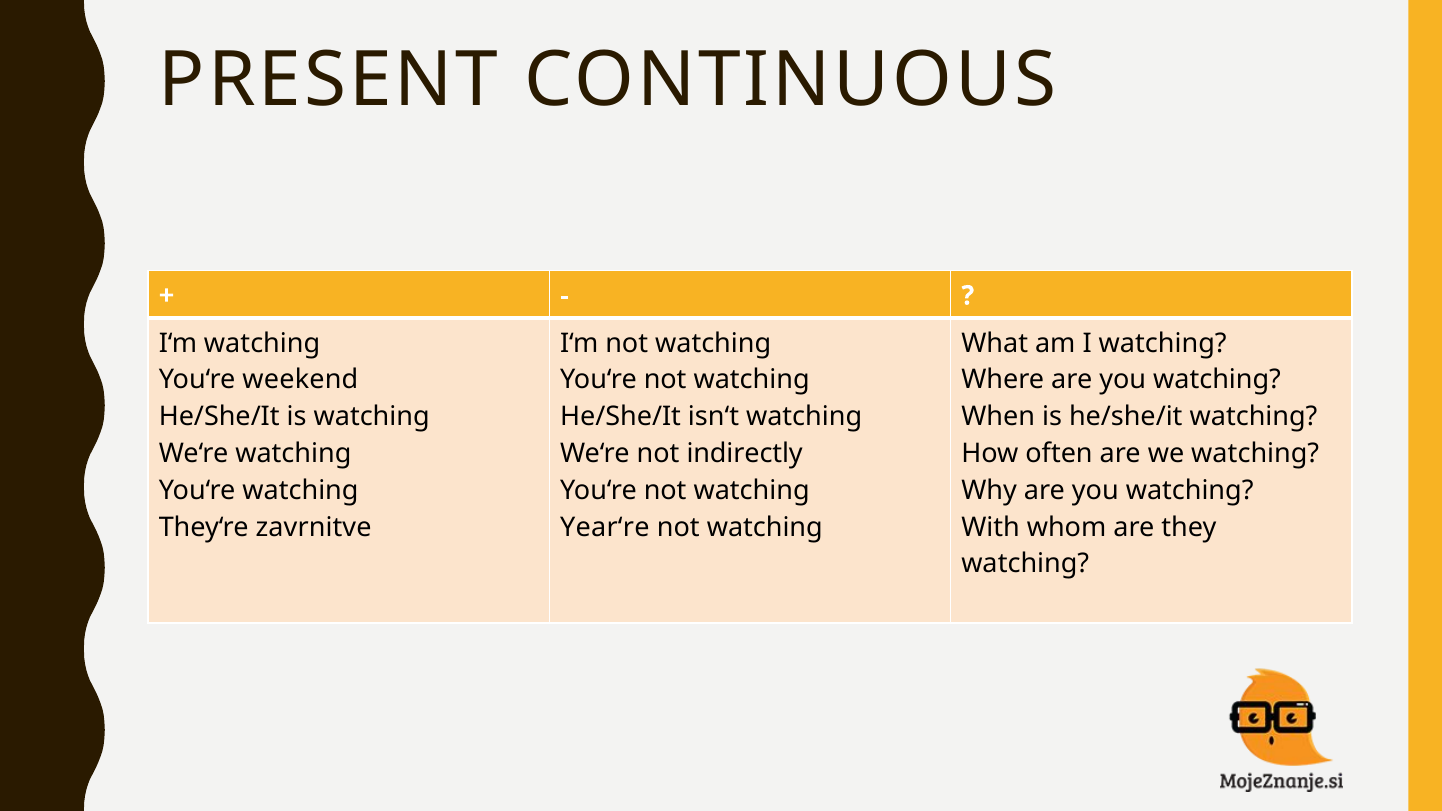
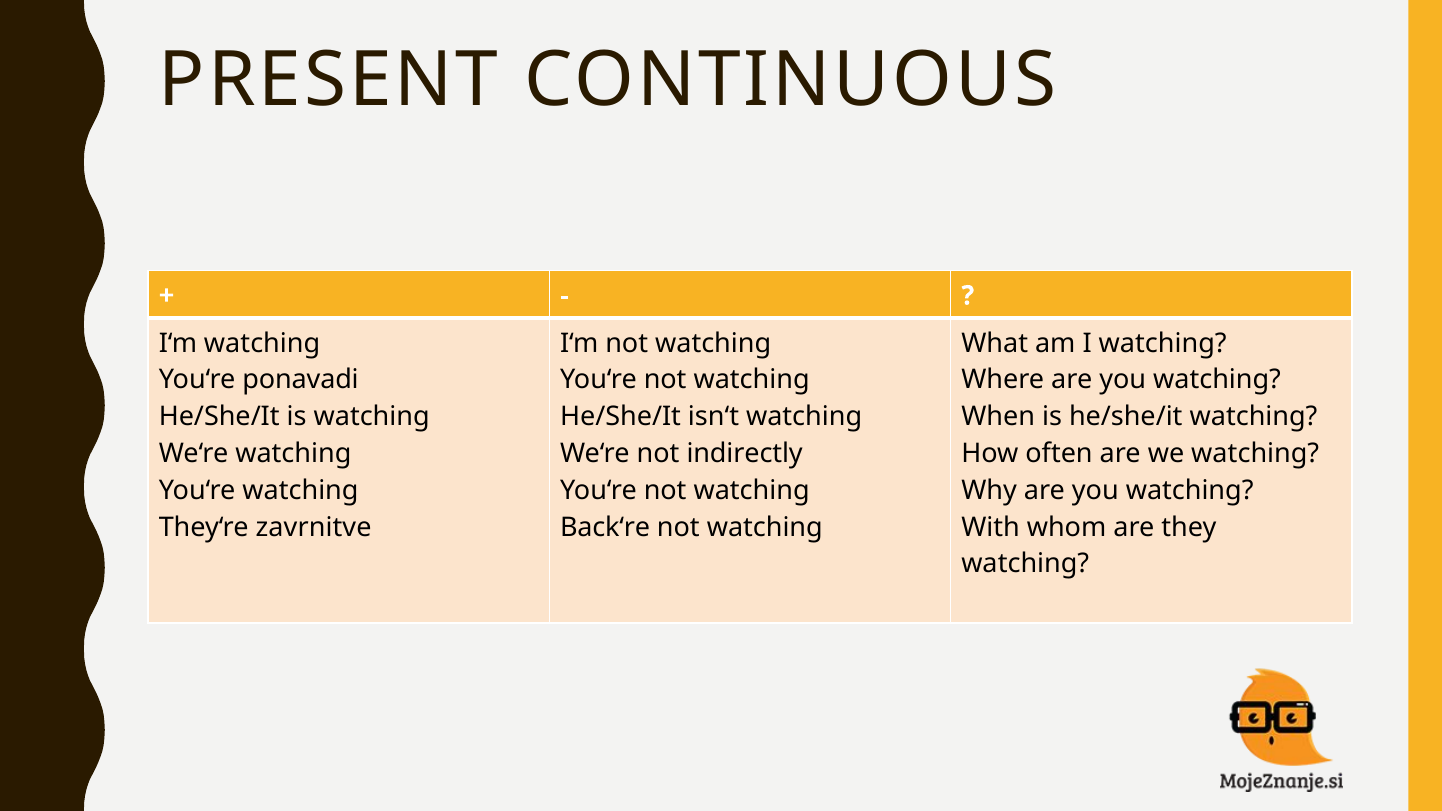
weekend: weekend -> ponavadi (301, 380)
Year‘re: Year‘re -> Back‘re (605, 527)
